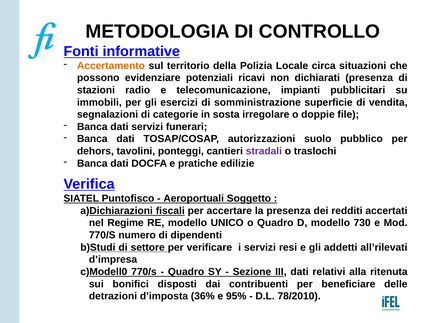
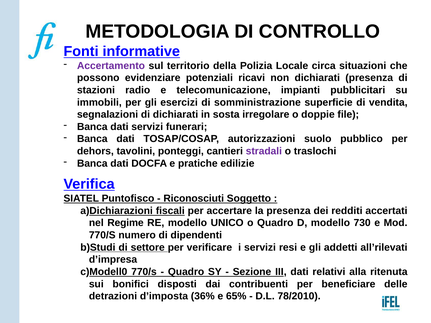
Accertamento colour: orange -> purple (111, 66)
di categorie: categorie -> dichiarati (176, 115)
Aeroportuali: Aeroportuali -> Riconosciuti (194, 199)
95%: 95% -> 65% (236, 296)
